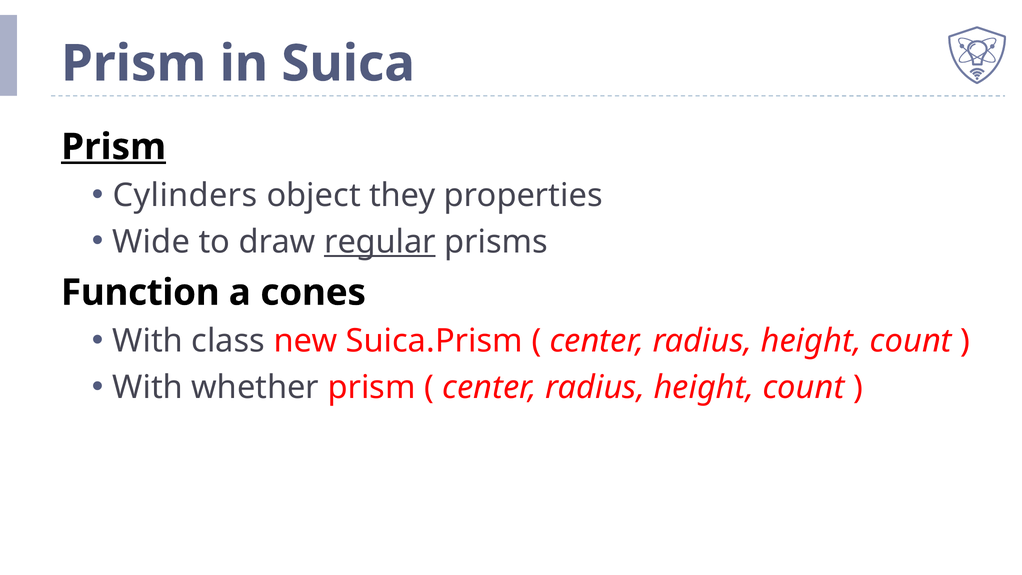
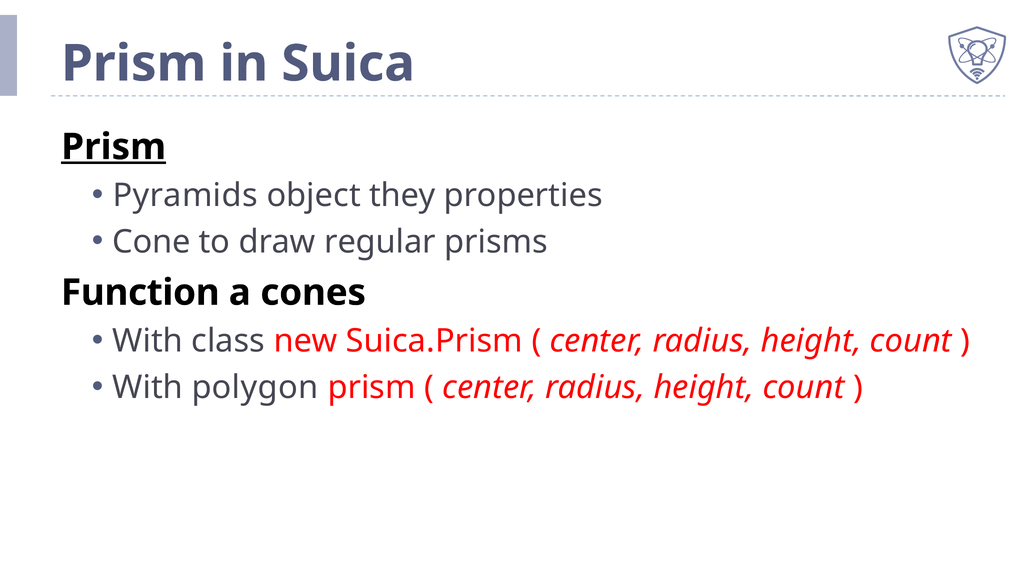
Cylinders: Cylinders -> Pyramids (185, 196)
Wide: Wide -> Cone (151, 242)
regular underline: present -> none (380, 242)
whether: whether -> polygon (255, 387)
